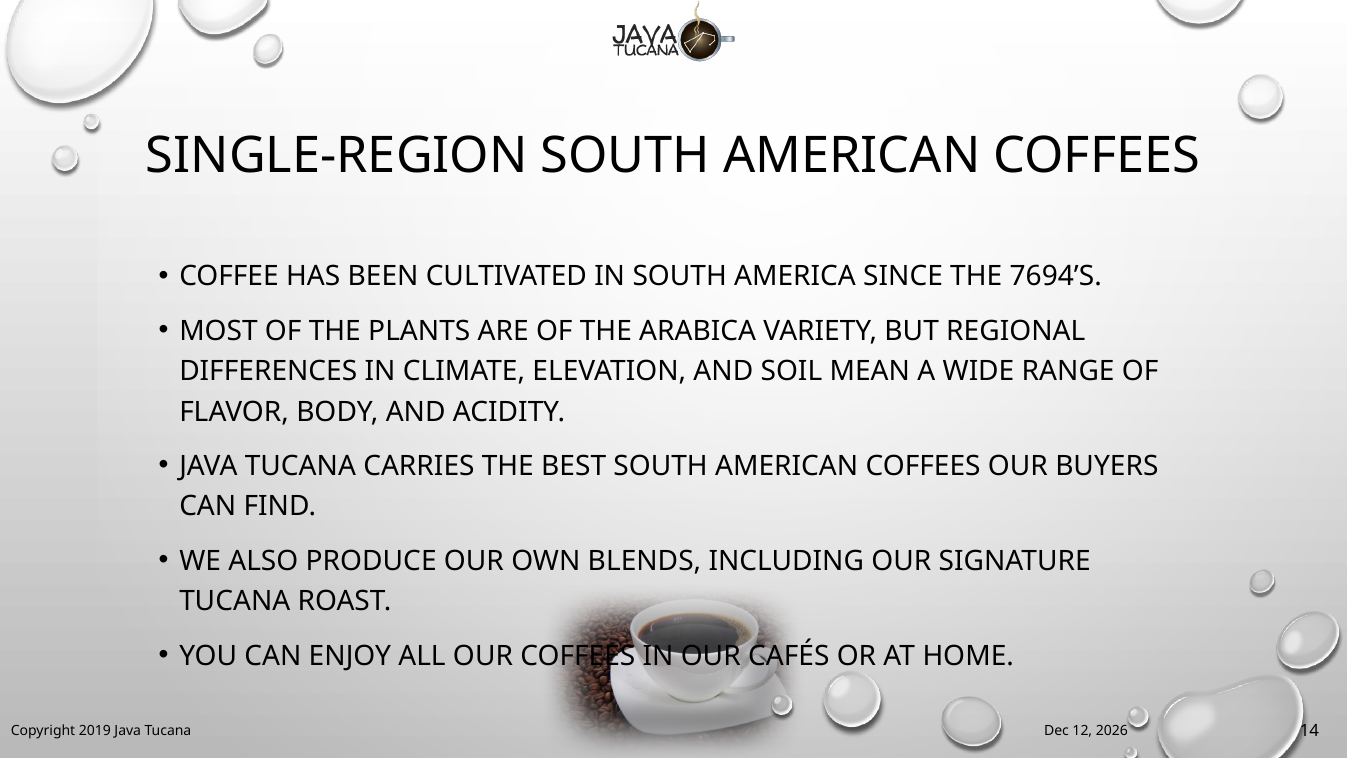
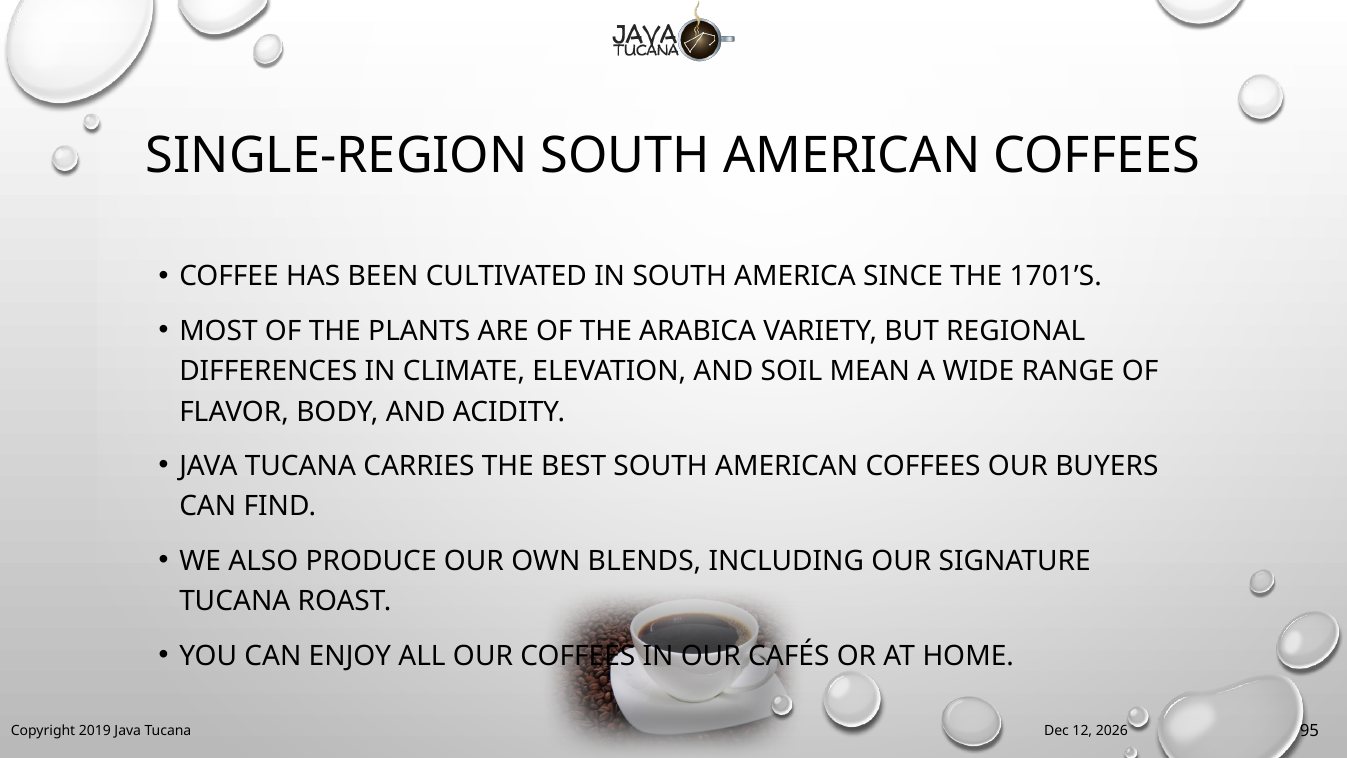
7694’S: 7694’S -> 1701’S (1056, 276)
14: 14 -> 95 (1309, 731)
